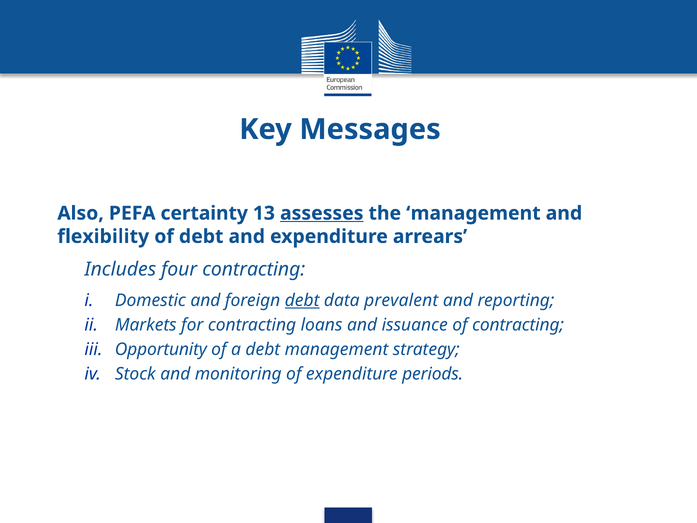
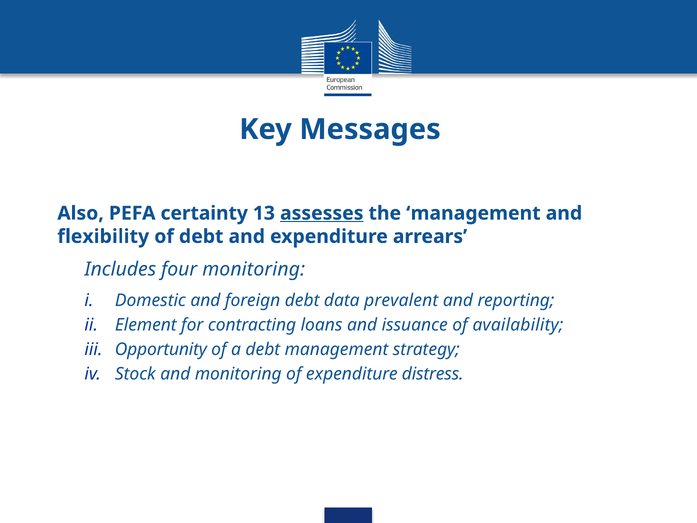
four contracting: contracting -> monitoring (254, 269)
debt underline: present -> none (302, 301)
Markets: Markets -> Element (146, 325)
of contracting: contracting -> availability (518, 325)
periods: periods -> distress (433, 374)
